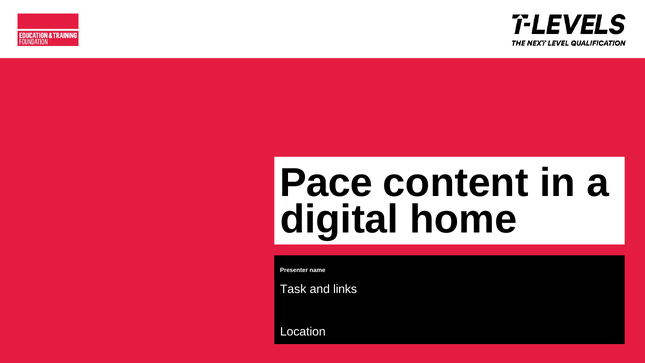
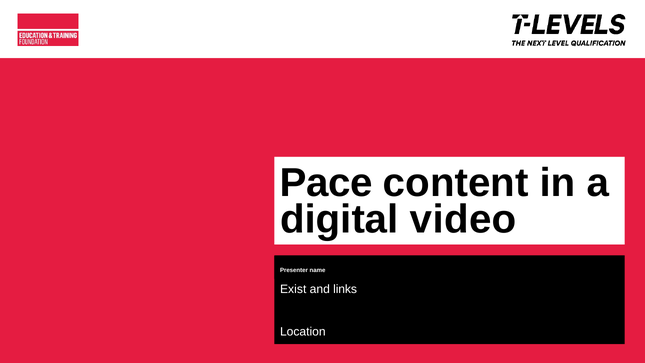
home: home -> video (463, 219)
Task: Task -> Exist (293, 289)
